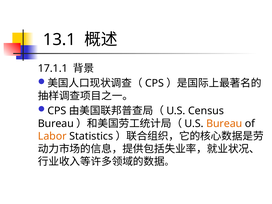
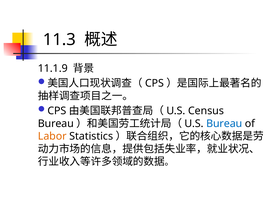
13.1: 13.1 -> 11.3 (59, 40)
17.1.1: 17.1.1 -> 11.1.9 (53, 68)
Bureau colour: orange -> blue (224, 124)
